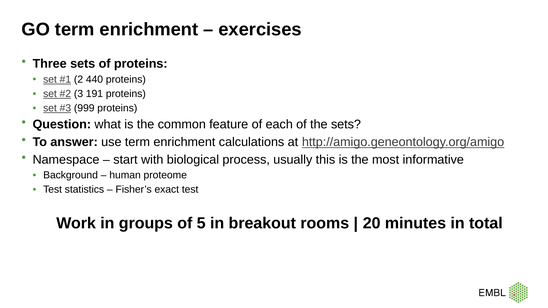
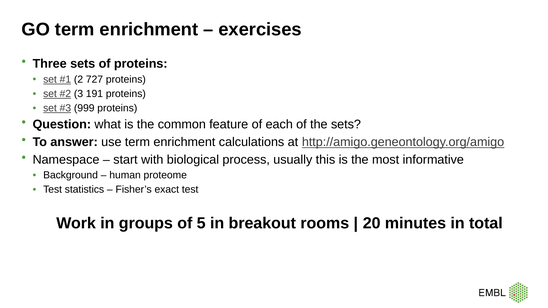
440: 440 -> 727 (94, 79)
